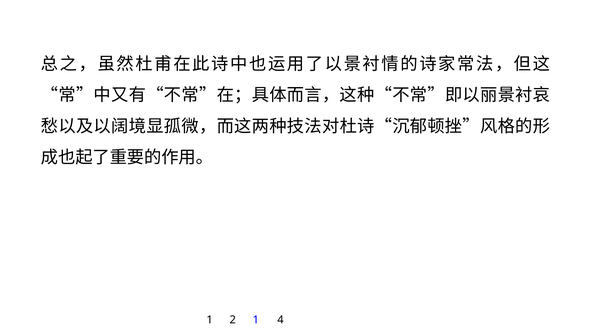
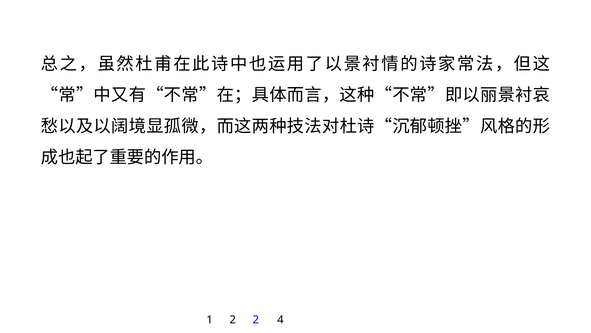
2 1: 1 -> 2 (256, 320)
